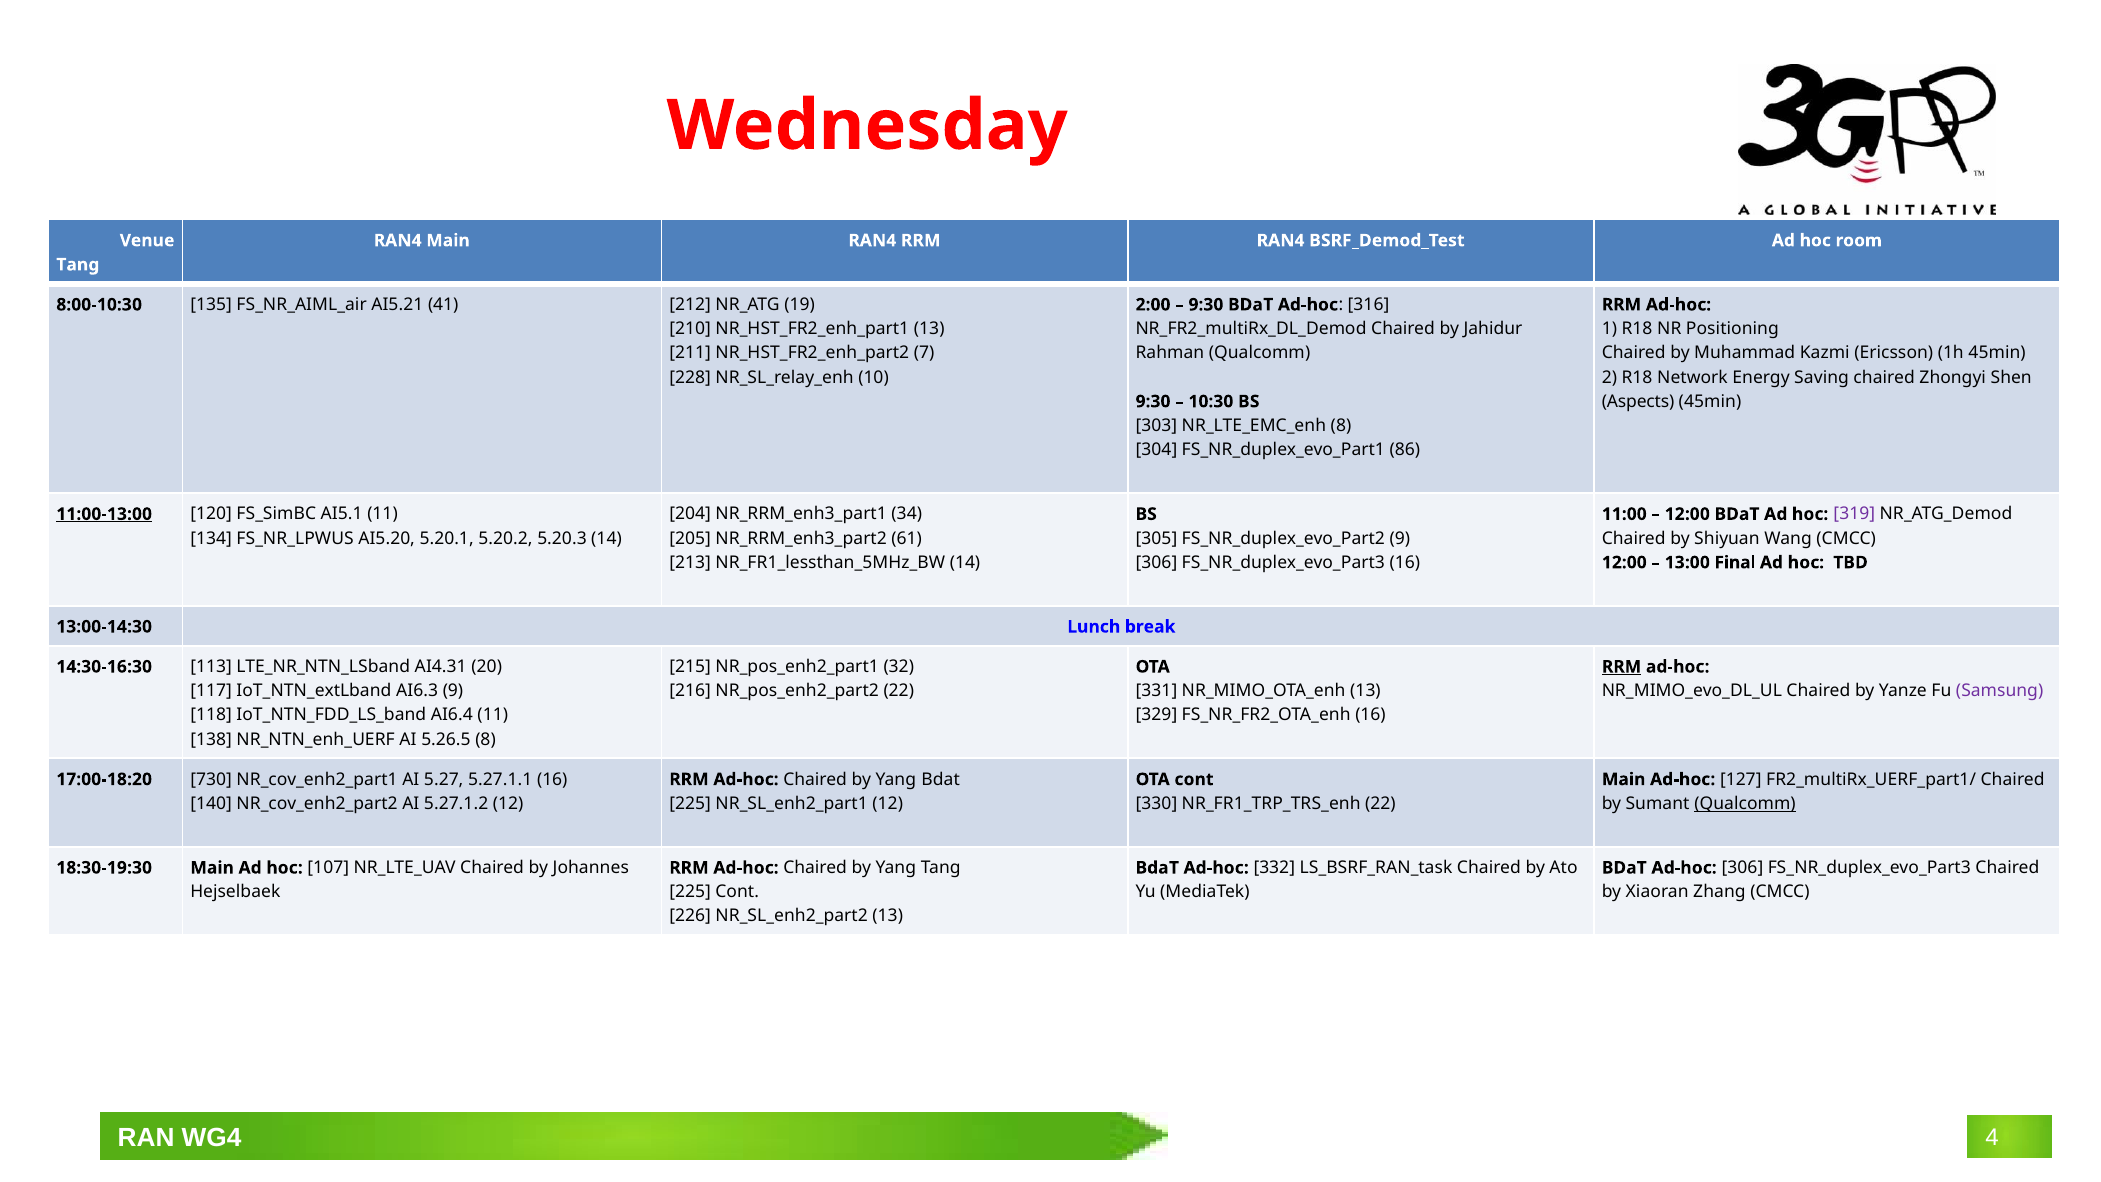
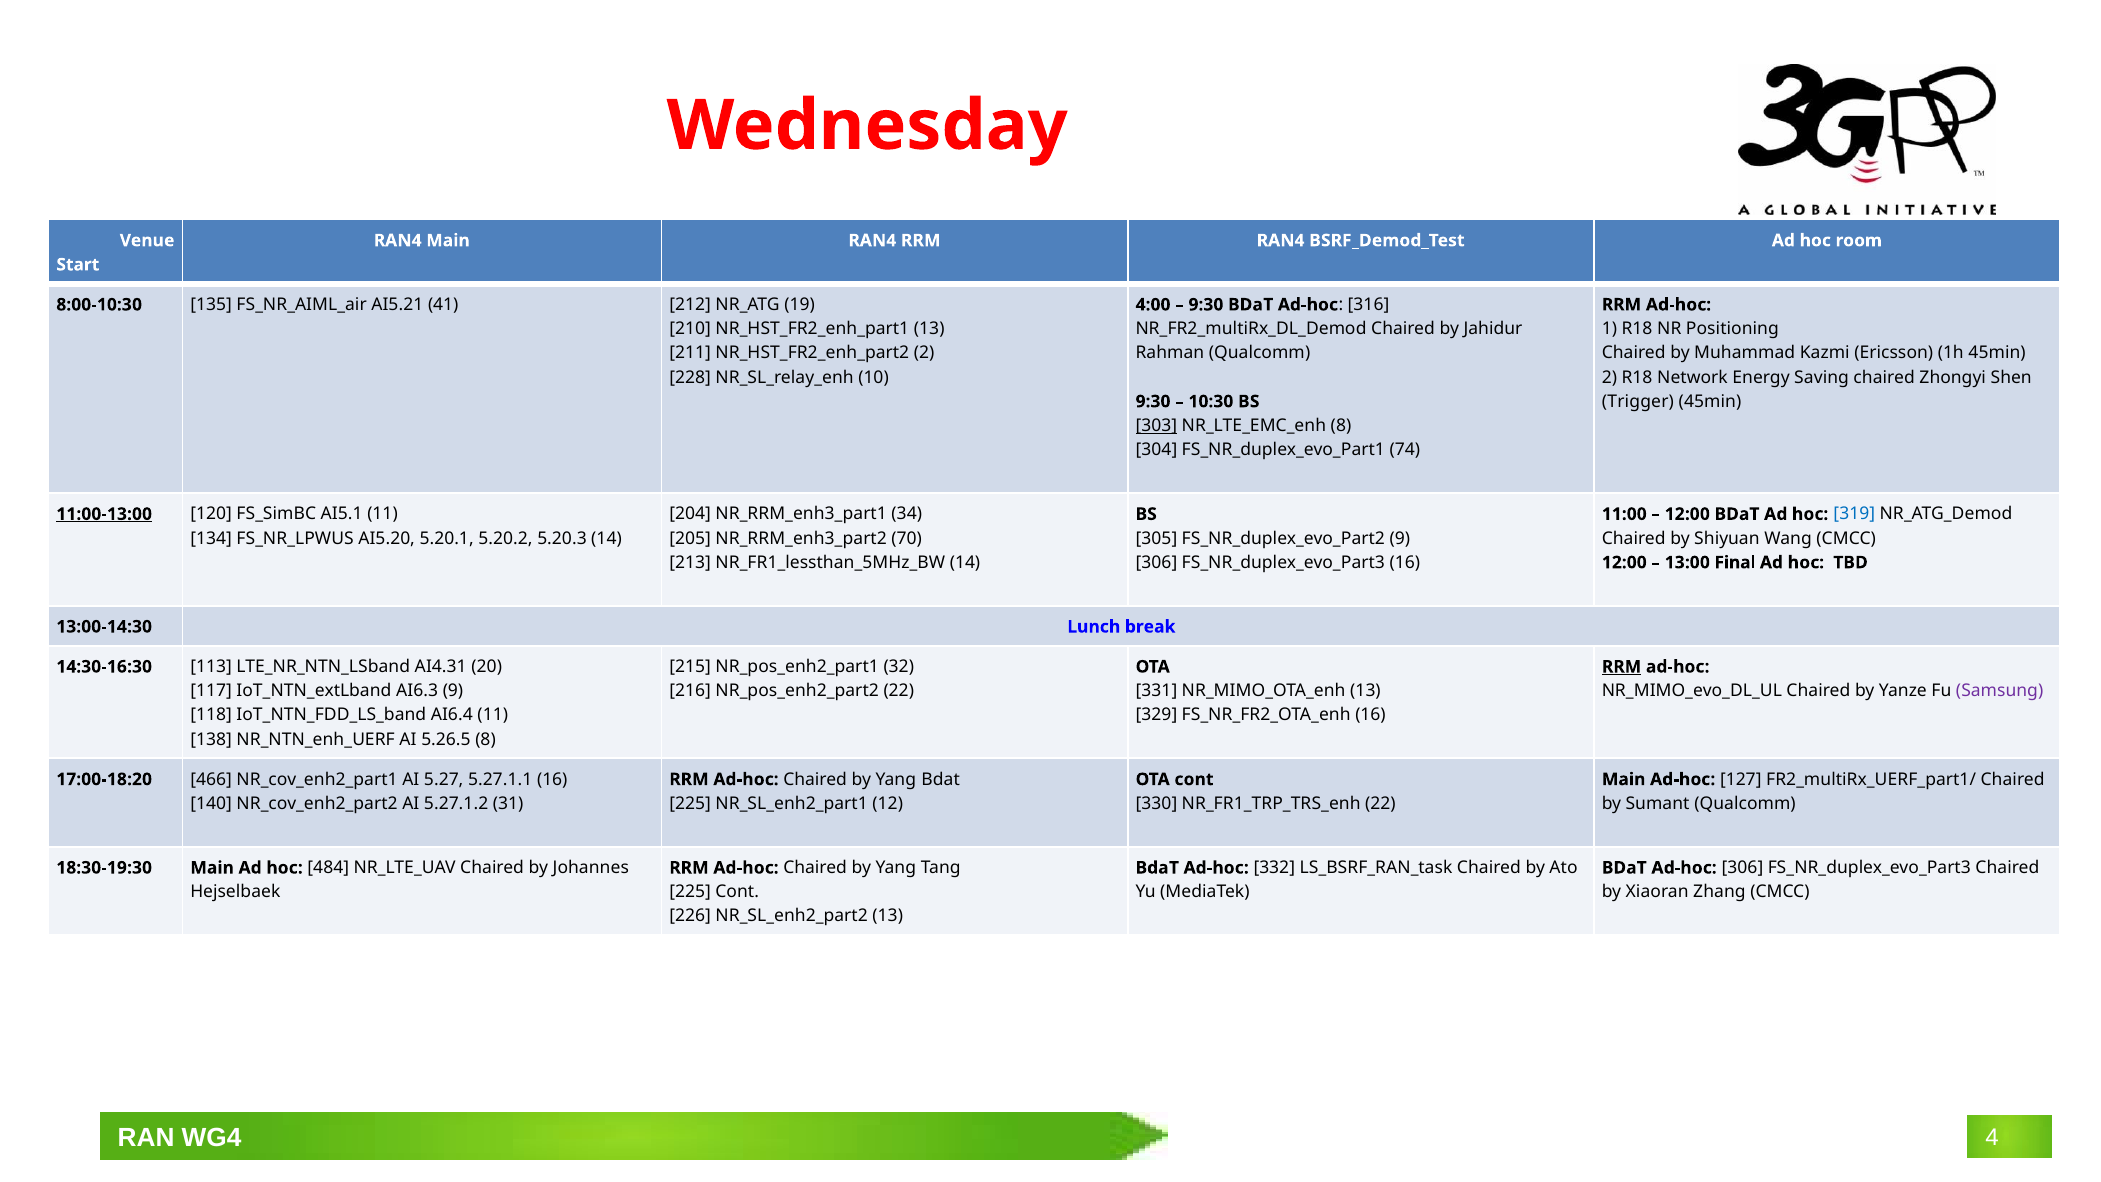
Tang: Tang -> Start (78, 265)
2:00: 2:00 -> 4:00 (1153, 305)
7: 7 -> 2 (924, 353)
Aspects: Aspects -> Trigger (1638, 401)
303 underline: none -> present (1156, 426)
86: 86 -> 74 (1405, 450)
319 colour: purple -> blue (1854, 514)
61: 61 -> 70 (907, 538)
730: 730 -> 466 (211, 779)
5.27.1.2 12: 12 -> 31 (508, 803)
Qualcomm underline: present -> none (1745, 803)
107: 107 -> 484 (328, 868)
